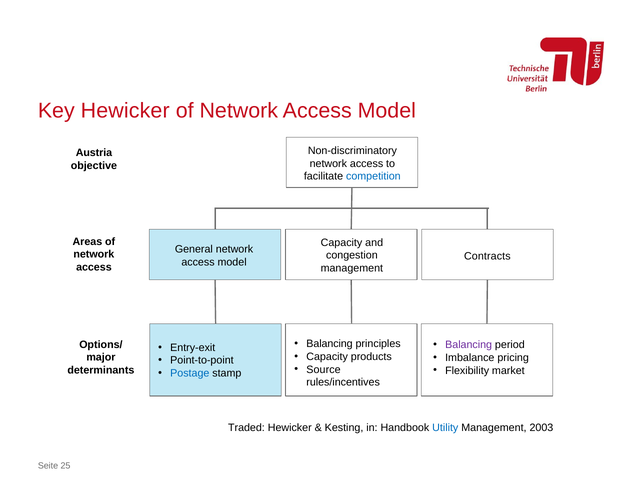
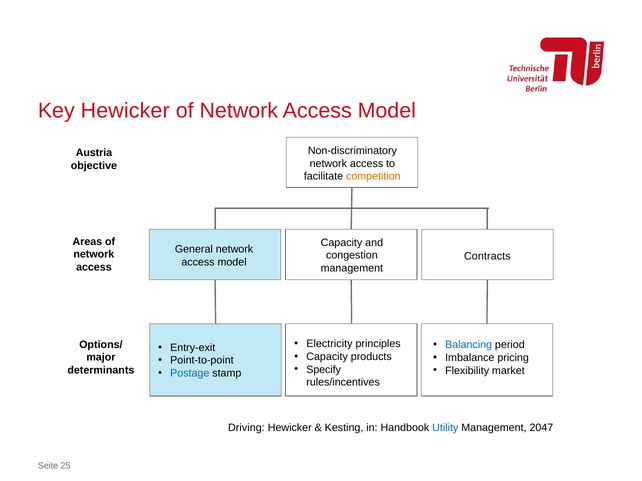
competition colour: blue -> orange (373, 177)
Balancing: Balancing -> Electricity (329, 344)
Balancing colour: purple -> blue (469, 345)
Source: Source -> Specify (324, 370)
Traded: Traded -> Driving (246, 428)
2003: 2003 -> 2047 (541, 428)
